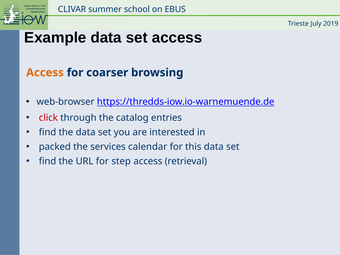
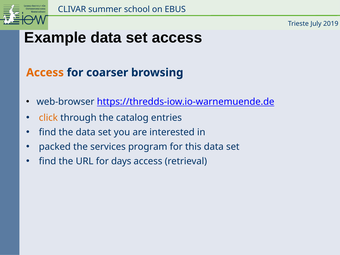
click colour: red -> orange (48, 118)
calendar: calendar -> program (148, 147)
step: step -> days (121, 161)
